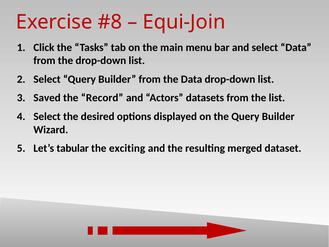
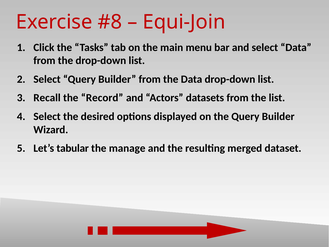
Saved: Saved -> Recall (47, 98)
exciting: exciting -> manage (127, 148)
